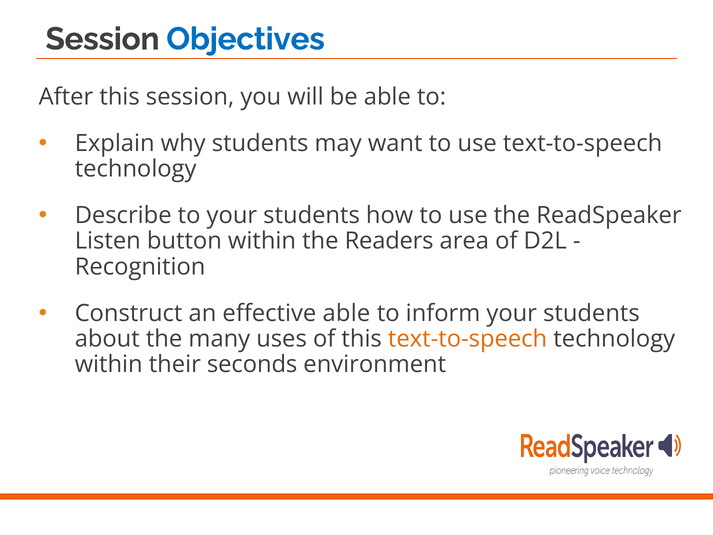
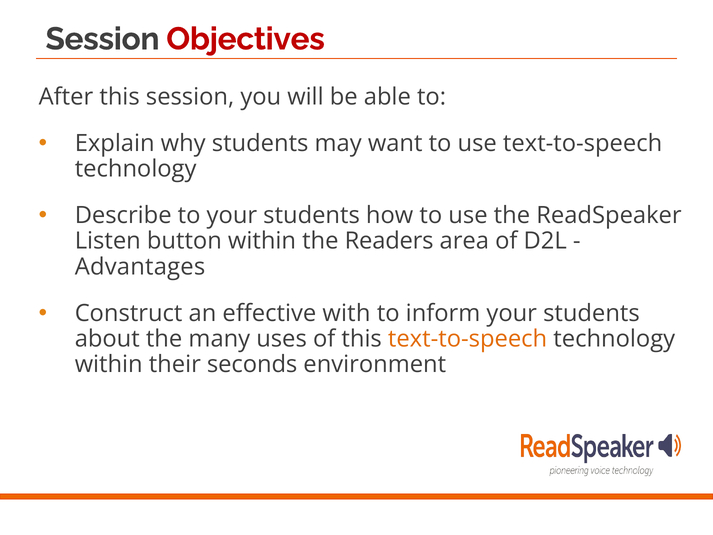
Objectives colour: blue -> red (246, 39)
Recognition: Recognition -> Advantages (140, 267)
effective able: able -> with (346, 313)
